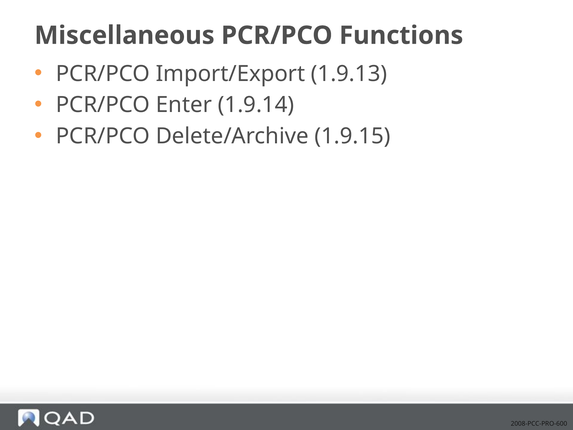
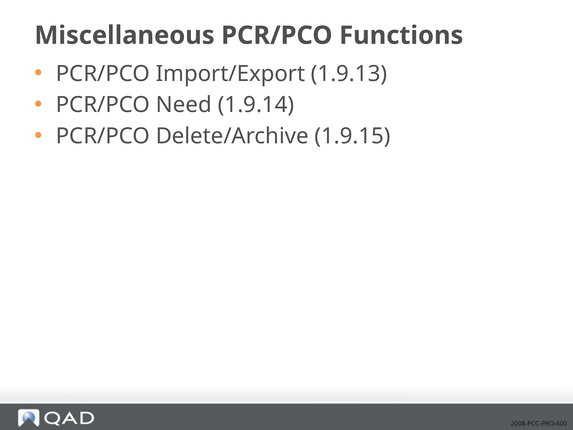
Enter: Enter -> Need (184, 105)
